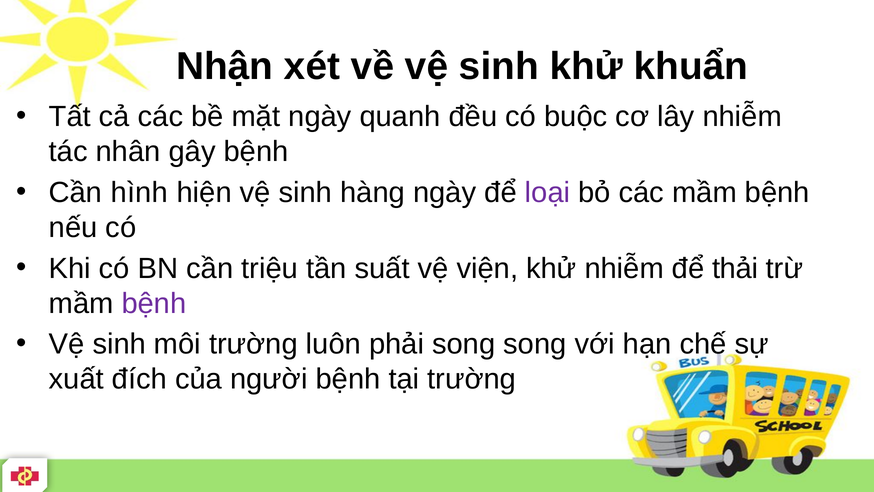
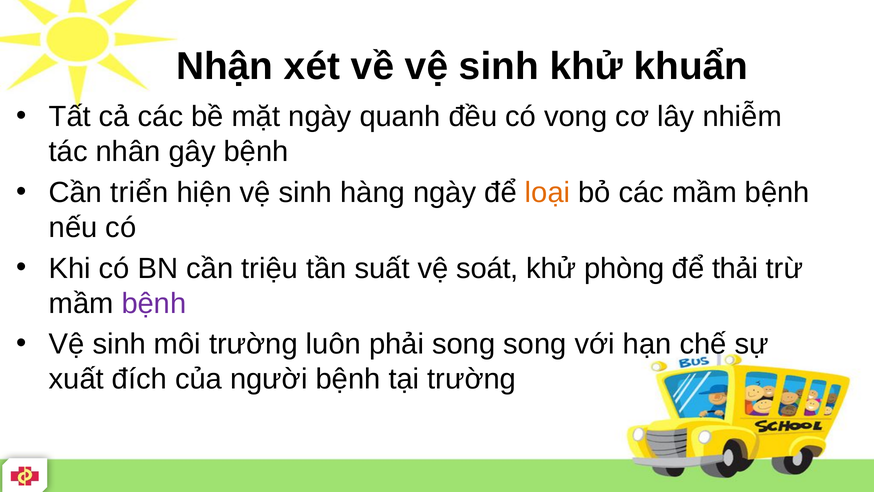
buộc: buộc -> vong (576, 117)
hình: hình -> triển (139, 193)
loại colour: purple -> orange (548, 193)
viện: viện -> soát (487, 268)
khử nhiễm: nhiễm -> phòng (624, 268)
